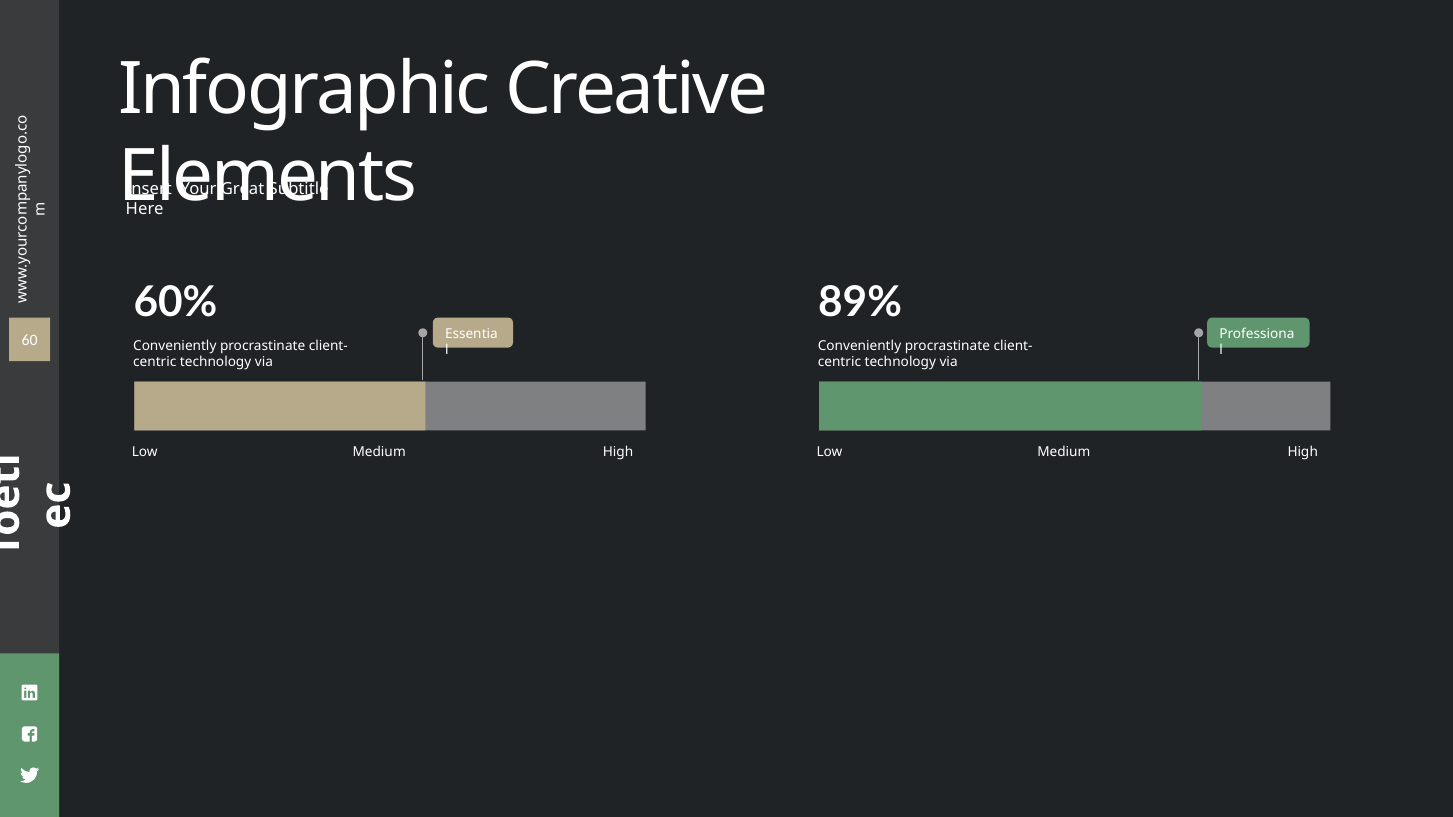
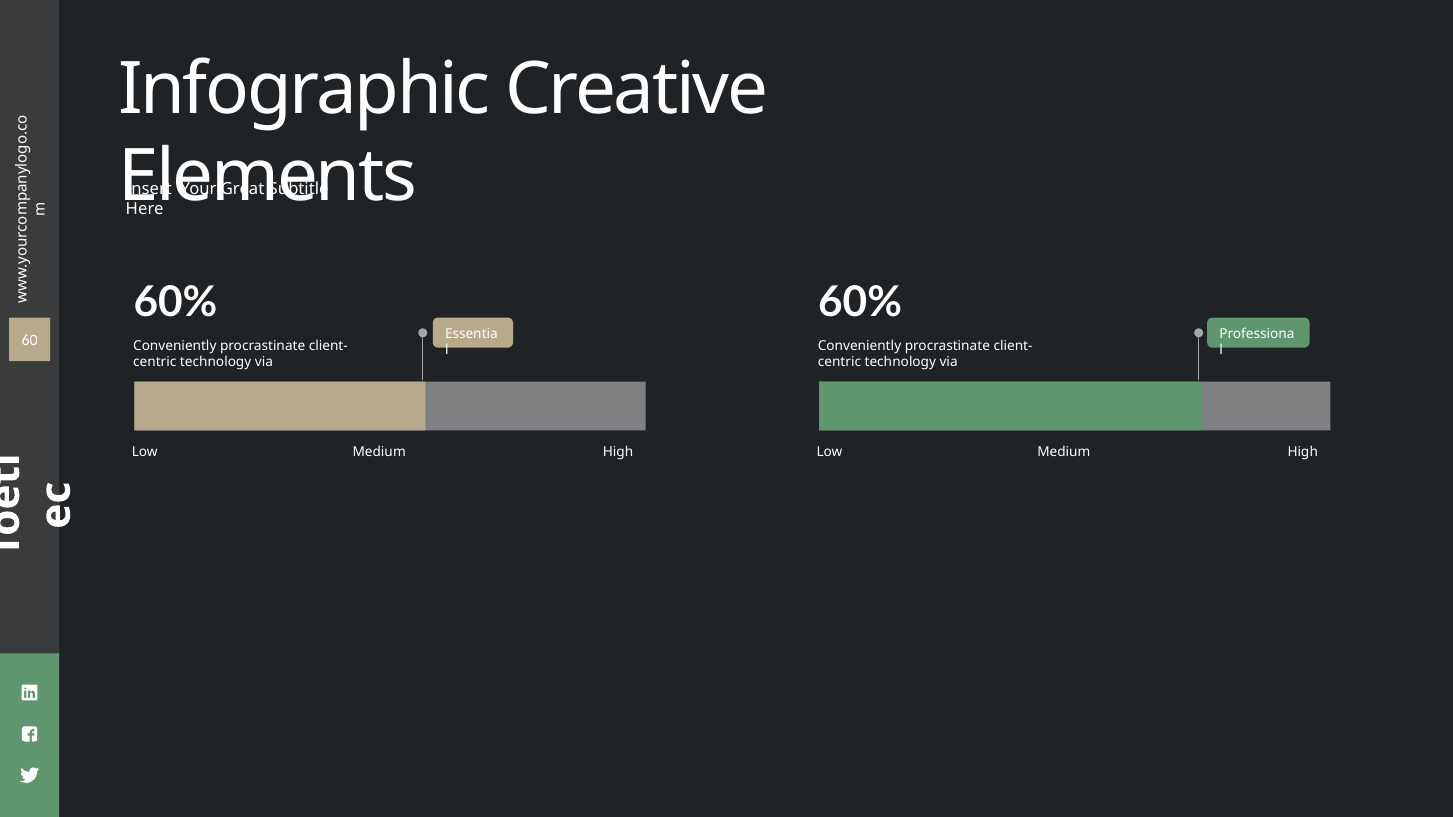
89%: 89% -> 60% (860, 303)
